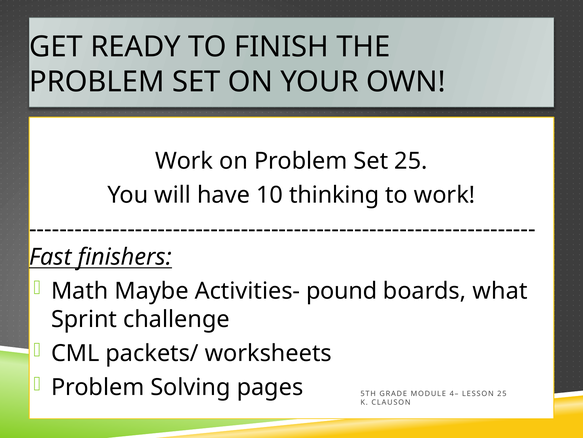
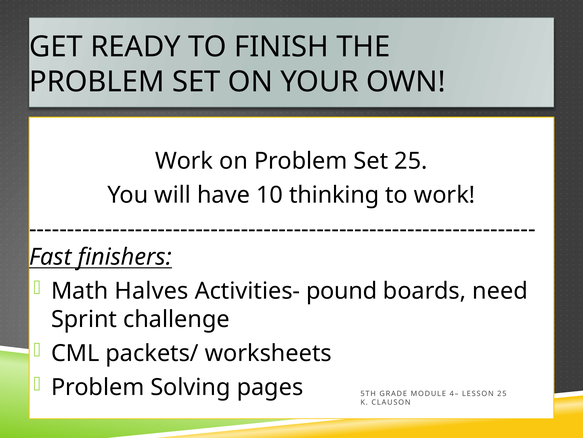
Maybe: Maybe -> Halves (152, 291)
what: what -> need (500, 291)
